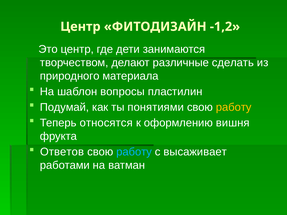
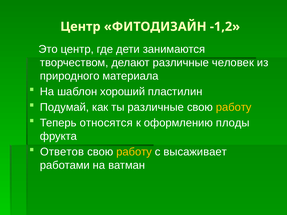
сделать: сделать -> человек (233, 63)
вопросы: вопросы -> хороший (123, 92)
ты понятиями: понятиями -> различные (156, 107)
вишня: вишня -> плоды (233, 123)
работу colour: light blue -> yellow (134, 152)
